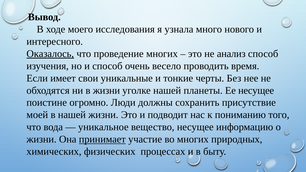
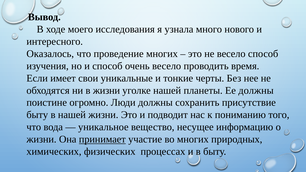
Оказалось underline: present -> none (50, 54)
не анализ: анализ -> весело (231, 54)
Ее несущее: несущее -> должны (256, 90)
моей: моей -> быту (37, 115)
